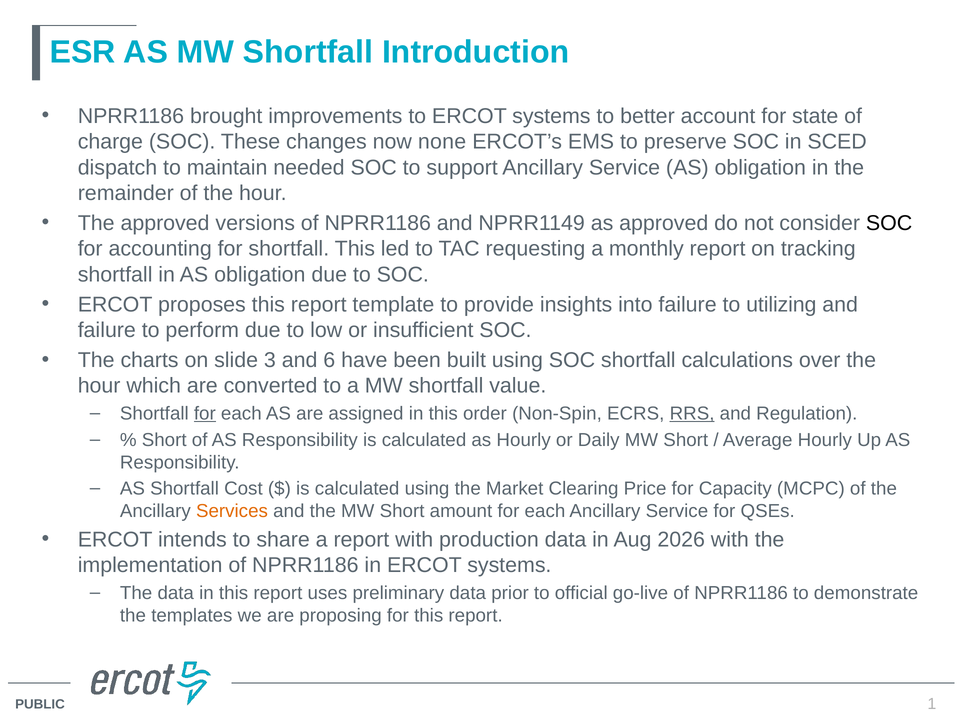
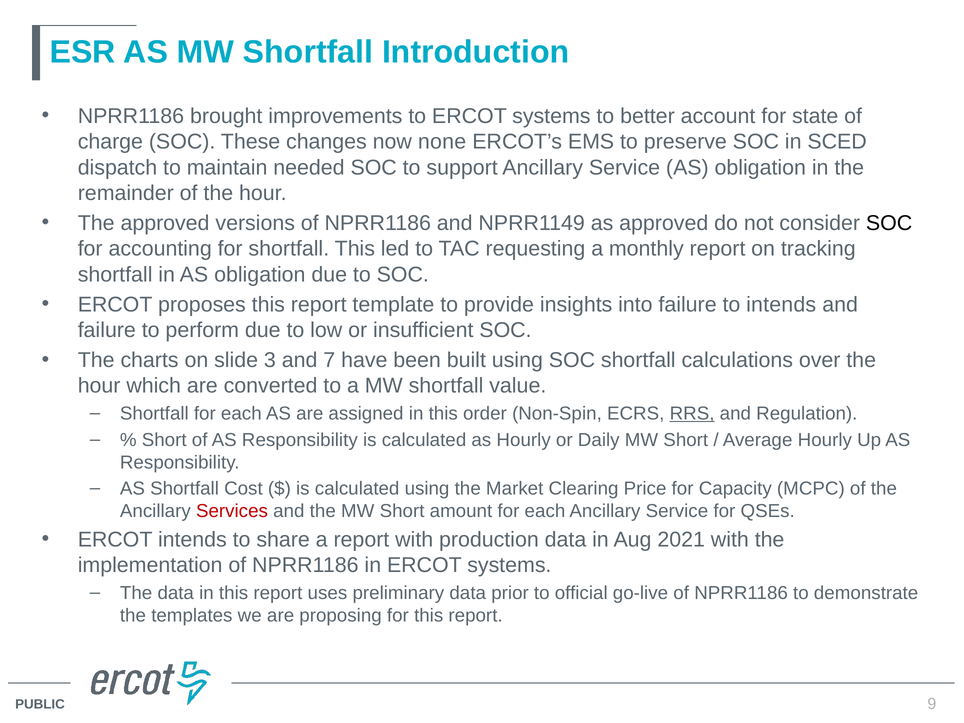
to utilizing: utilizing -> intends (781, 305)
6: 6 -> 7 (329, 360)
for underline: present -> none (205, 414)
Services colour: orange -> red (232, 511)
2026: 2026 -> 2021 (681, 540)
1: 1 -> 9 (932, 704)
